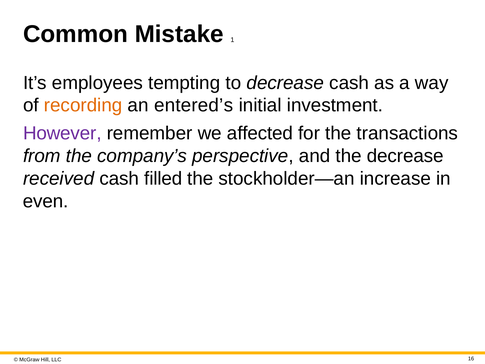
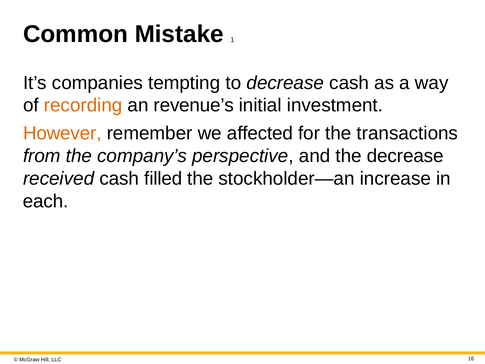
employees: employees -> companies (97, 83)
entered’s: entered’s -> revenue’s (194, 105)
However colour: purple -> orange (62, 133)
even: even -> each (46, 201)
